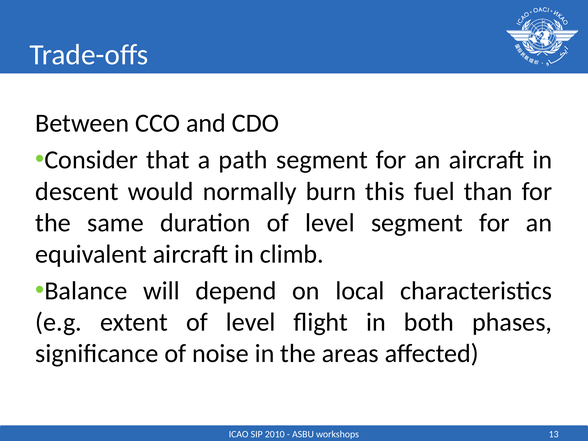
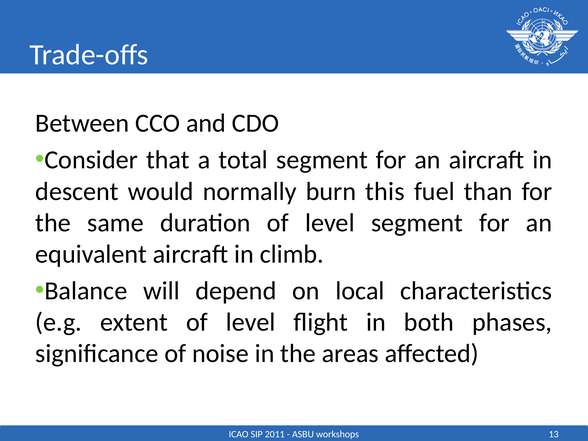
path: path -> total (243, 160)
2010: 2010 -> 2011 (275, 434)
